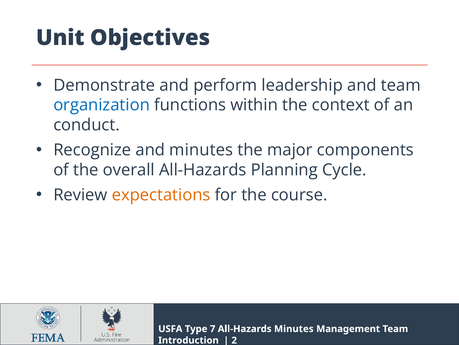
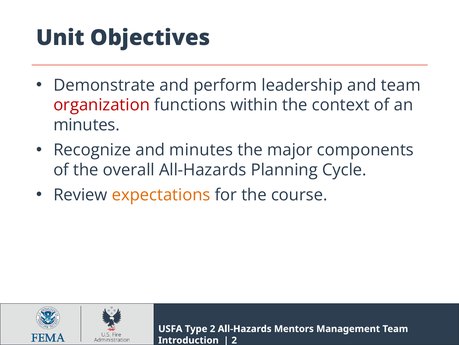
organization colour: blue -> red (102, 105)
conduct: conduct -> minutes (87, 125)
Type 7: 7 -> 2 (213, 328)
All-Hazards Minutes: Minutes -> Mentors (294, 328)
